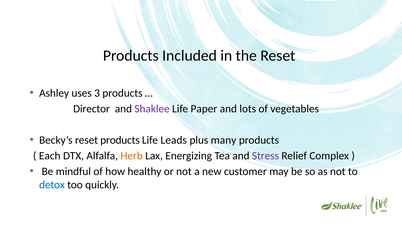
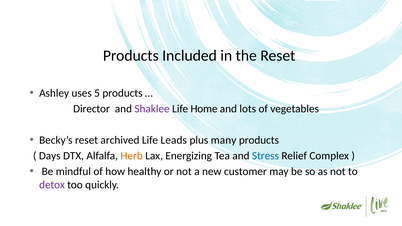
3: 3 -> 5 (97, 93)
Paper: Paper -> Home (204, 109)
reset products: products -> archived (120, 140)
Each: Each -> Days (50, 156)
Stress colour: purple -> blue (265, 156)
detox colour: blue -> purple (52, 185)
